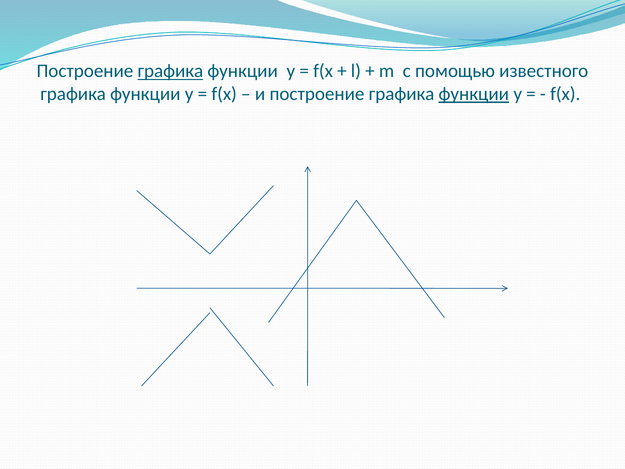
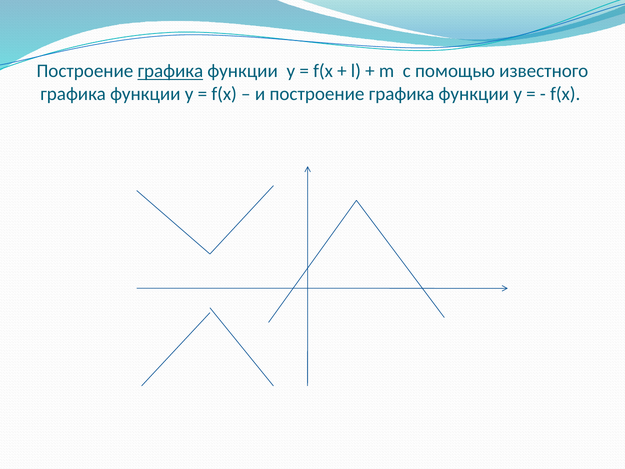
функции underline: present -> none (474, 94)
